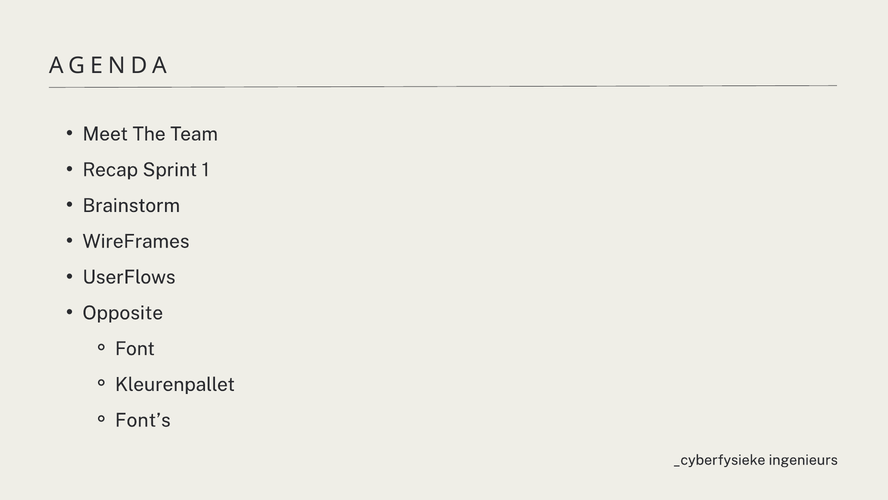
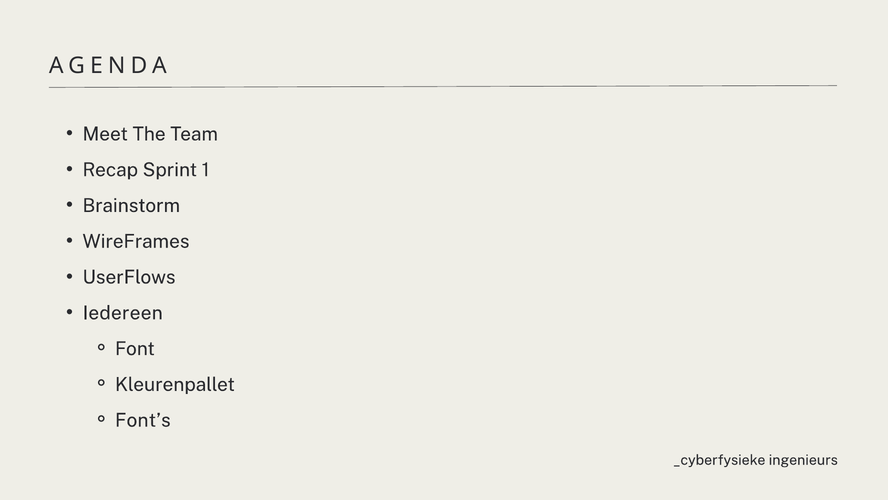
Opposite: Opposite -> Iedereen (123, 313)
